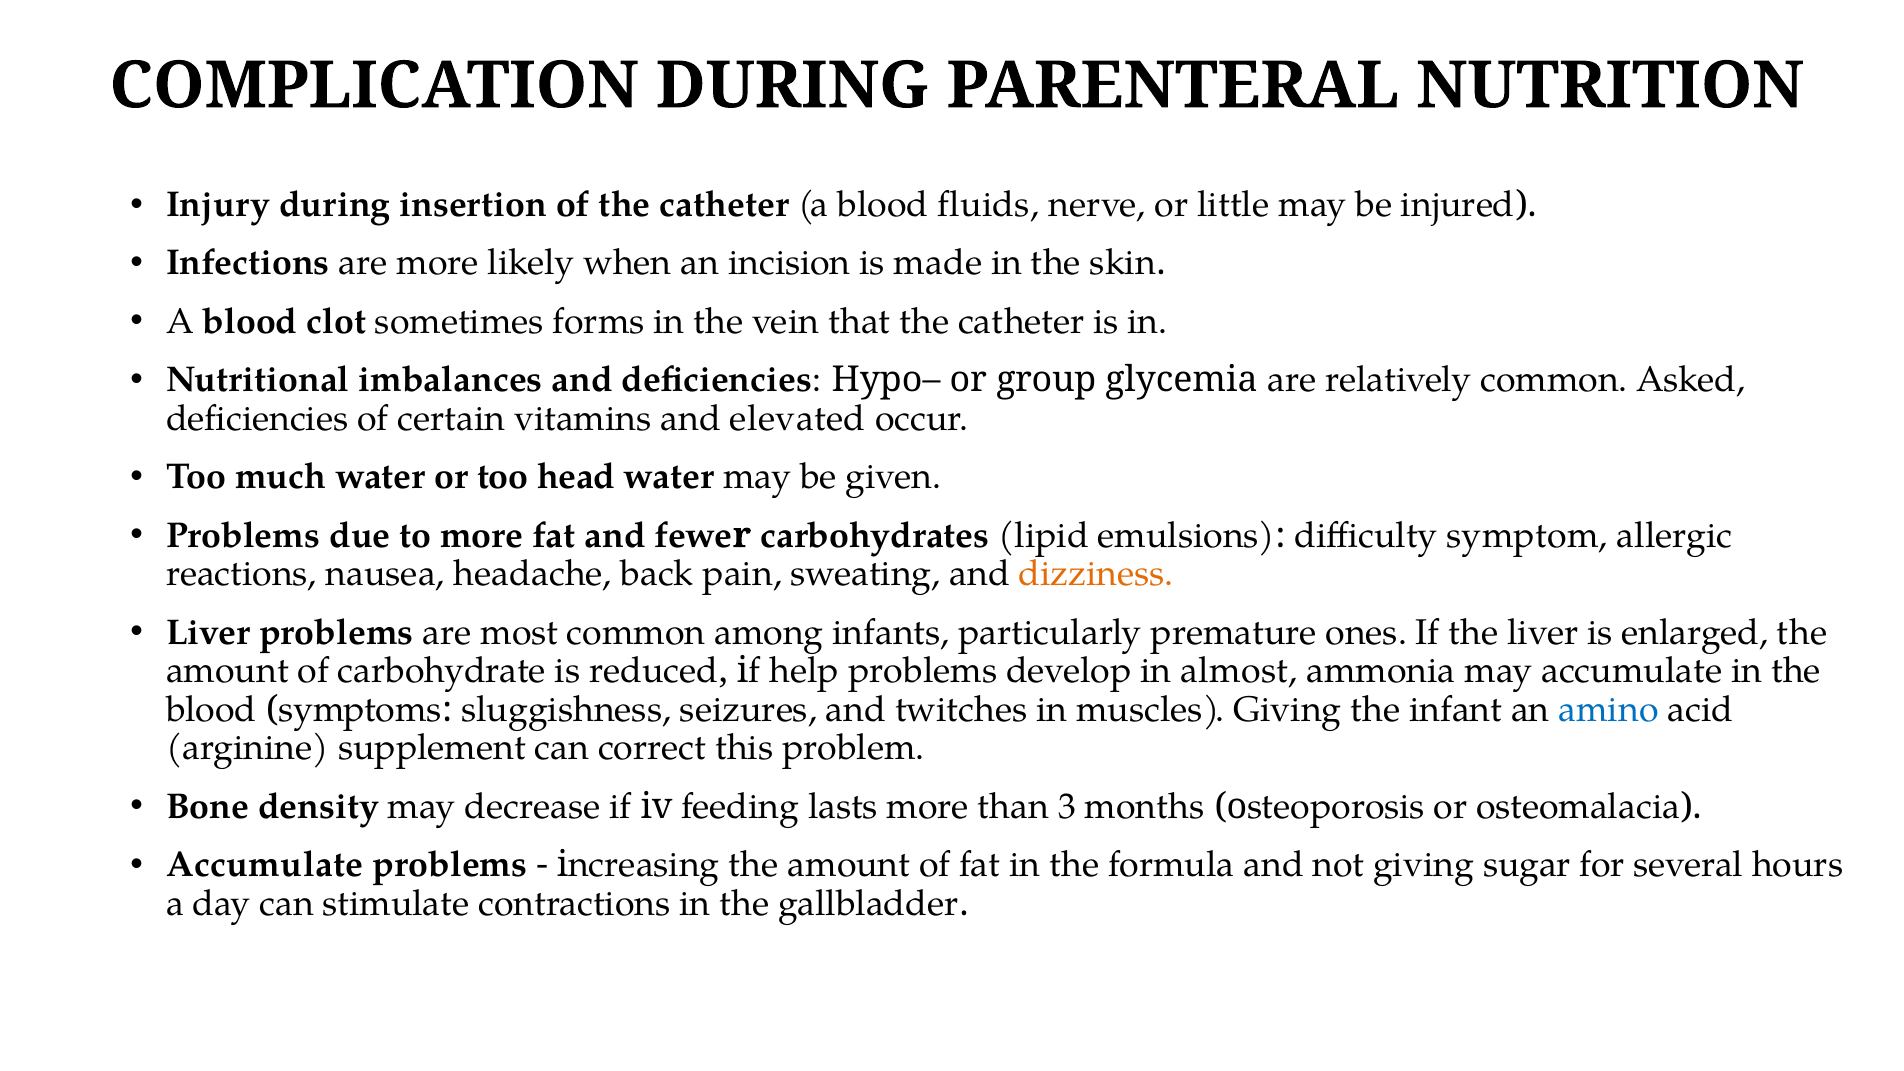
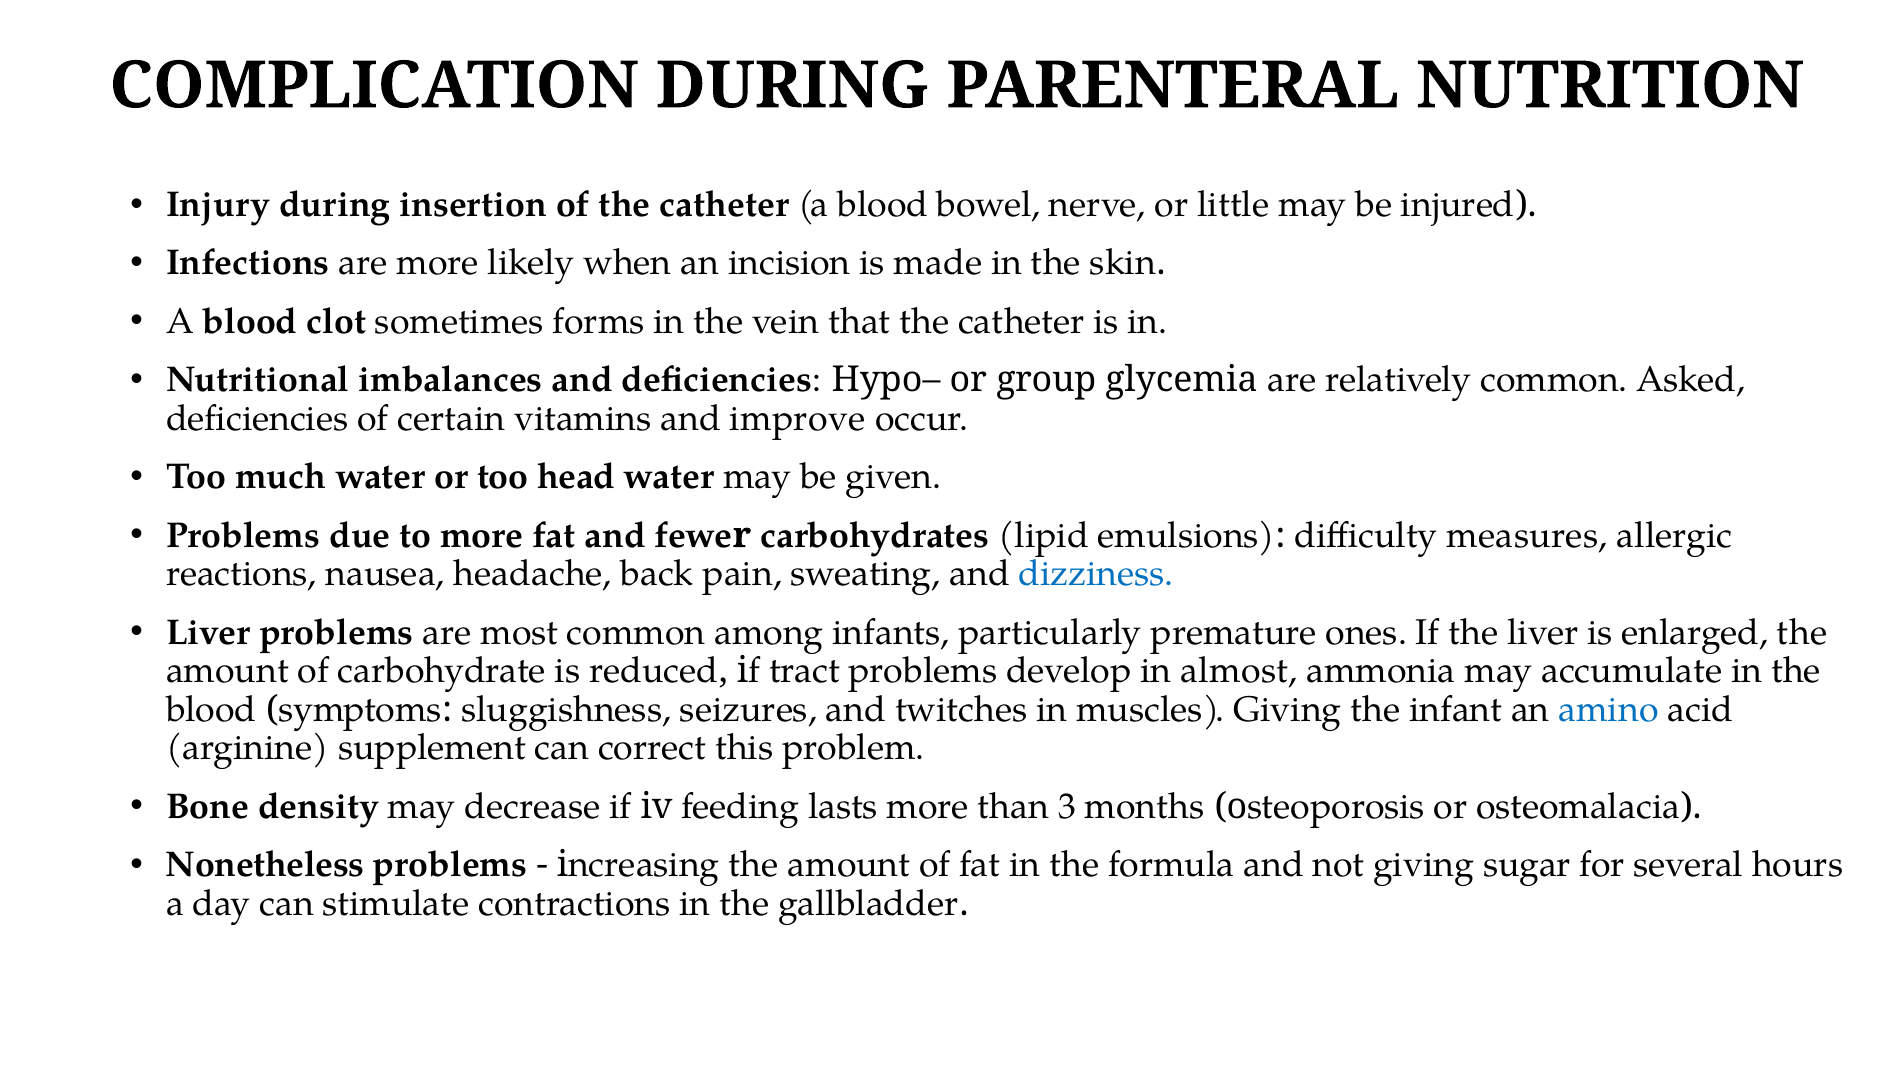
fluids: fluids -> bowel (989, 205)
elevated: elevated -> improve (798, 419)
symptom: symptom -> measures (1527, 535)
dizziness colour: orange -> blue (1096, 574)
help: help -> tract (804, 671)
Accumulate: Accumulate -> Nonetheless (265, 865)
